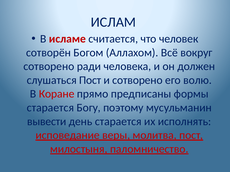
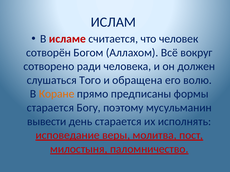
слушаться Пост: Пост -> Того (90, 80)
и сотворено: сотворено -> обращена (137, 80)
Коране colour: red -> orange (57, 94)
